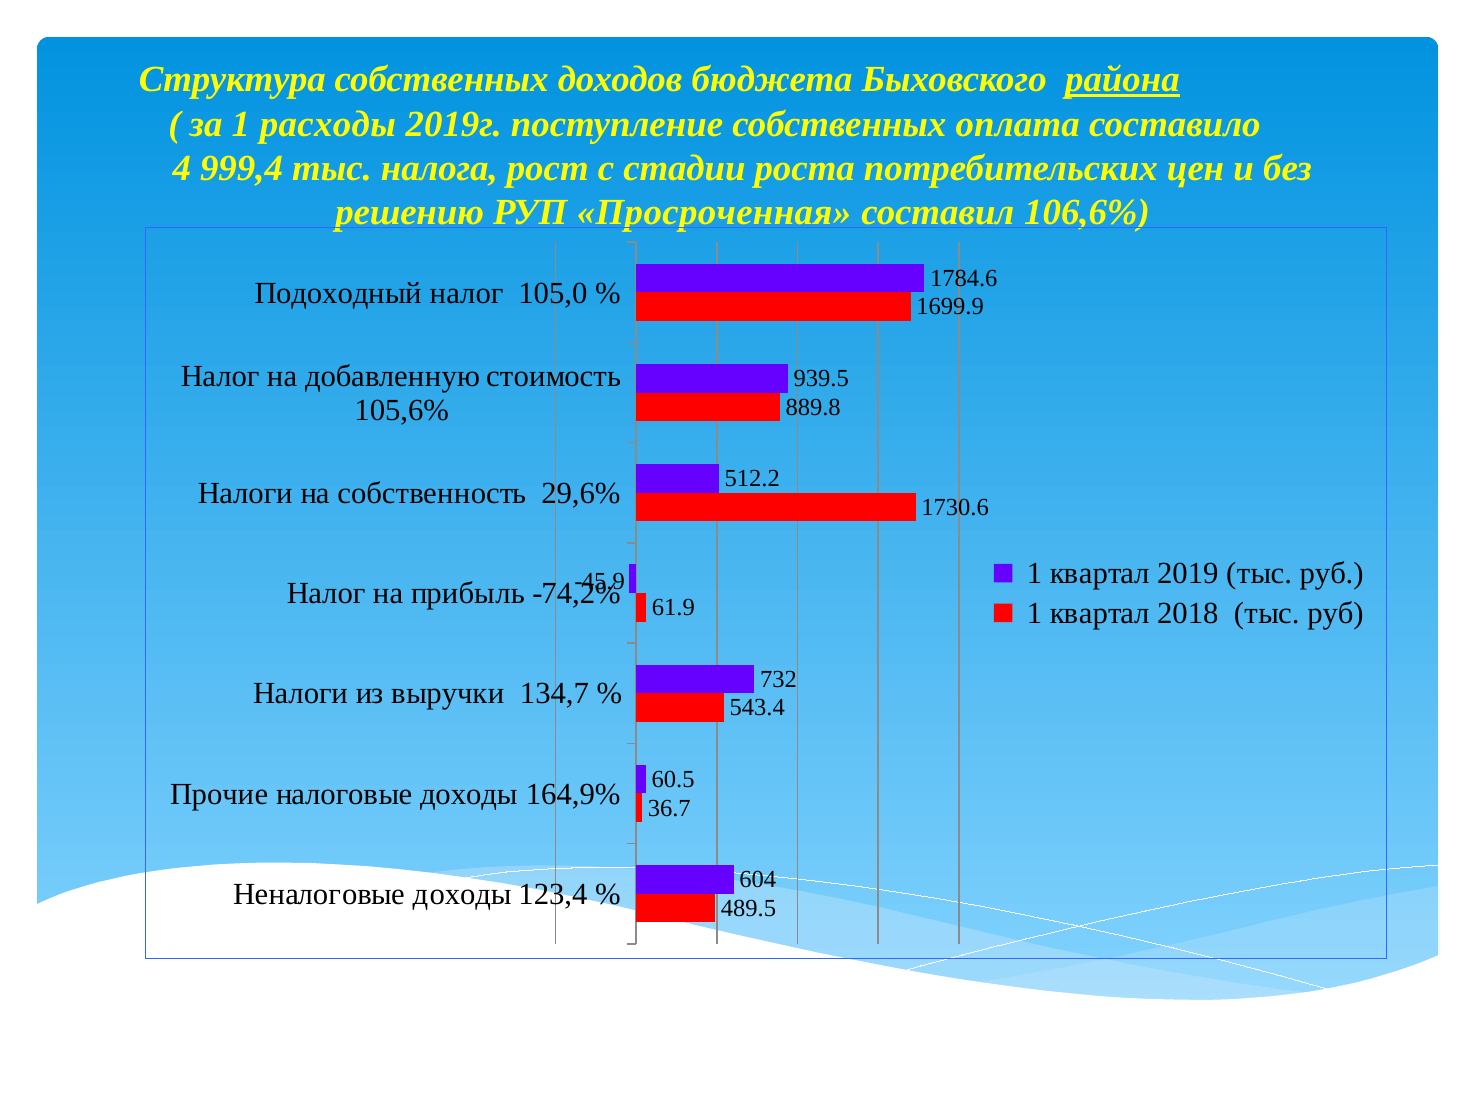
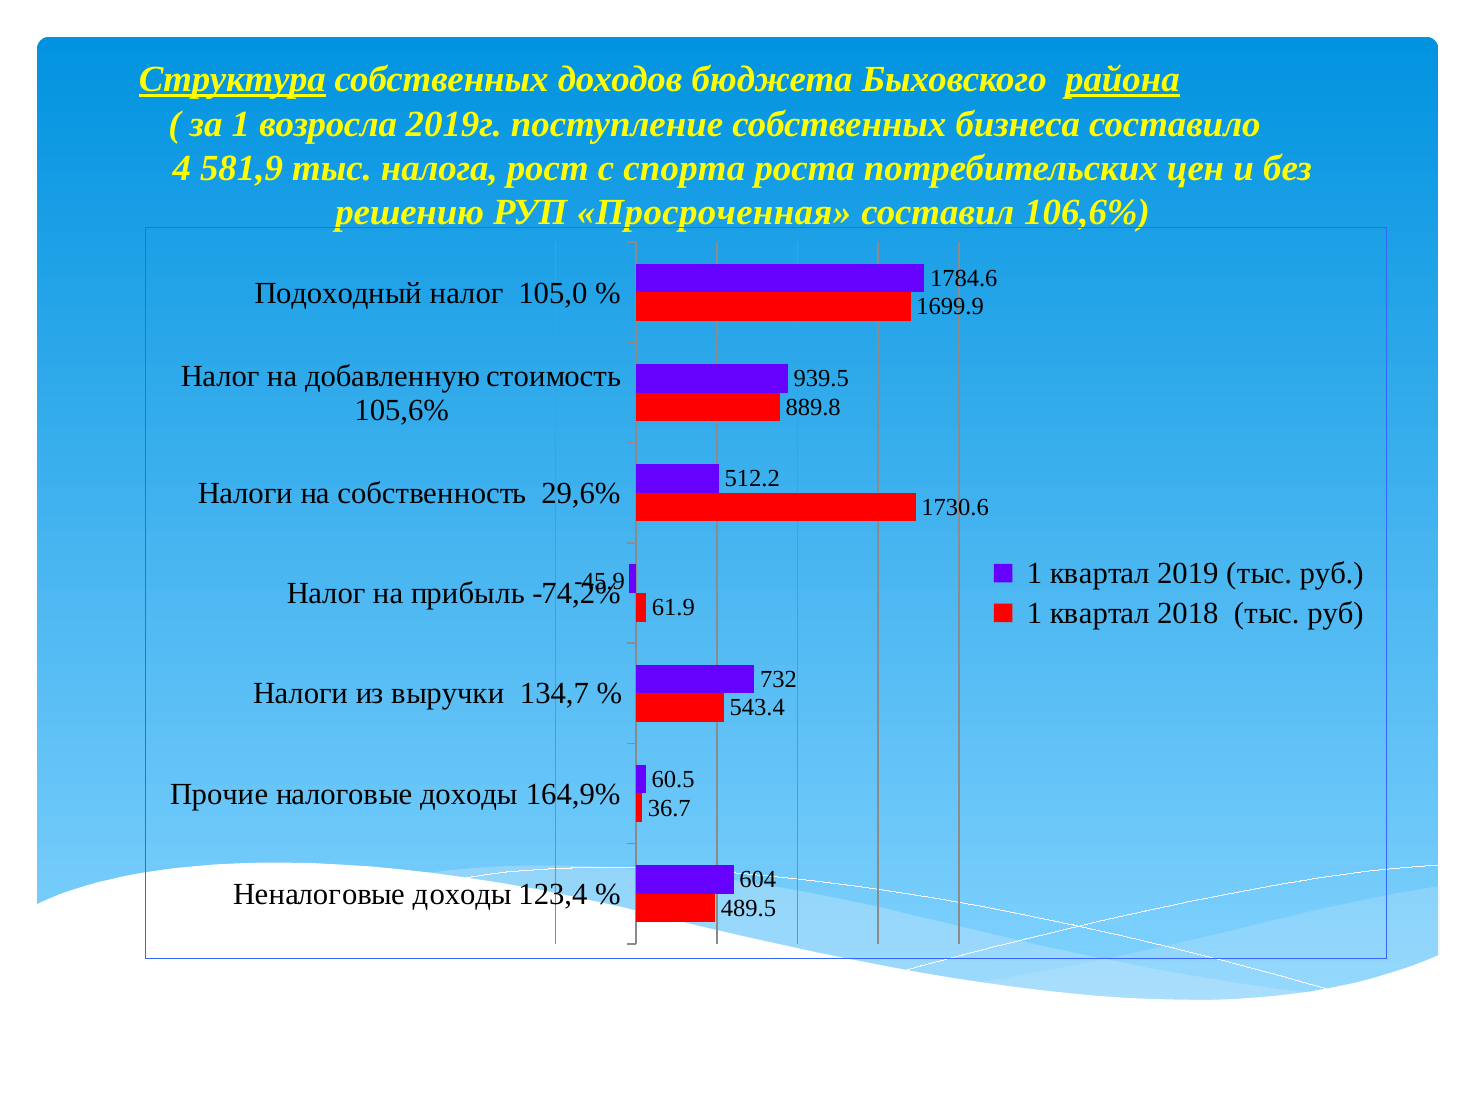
Структура underline: none -> present (232, 80)
расходы: расходы -> возросла (328, 124)
оплата: оплата -> бизнеса (1018, 124)
999,4: 999,4 -> 581,9 (242, 168)
стадии: стадии -> спорта (684, 168)
